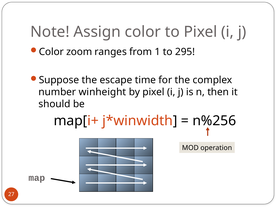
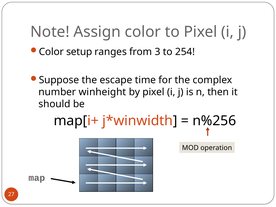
zoom: zoom -> setup (79, 52)
1: 1 -> 3 (158, 52)
295: 295 -> 254 (185, 52)
